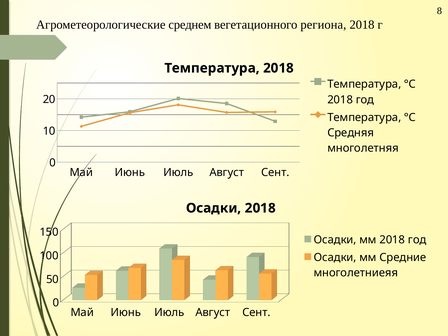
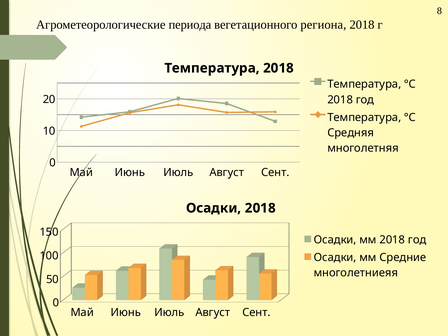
среднем: среднем -> периода (190, 25)
